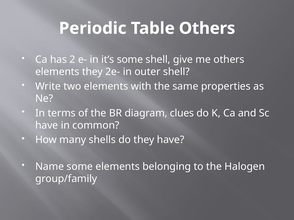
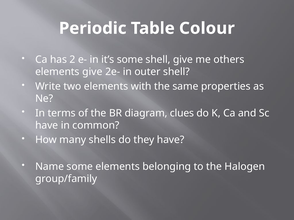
Table Others: Others -> Colour (207, 28)
elements they: they -> give (92, 72)
